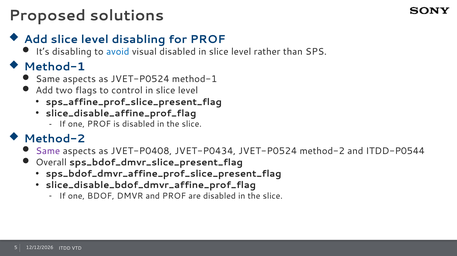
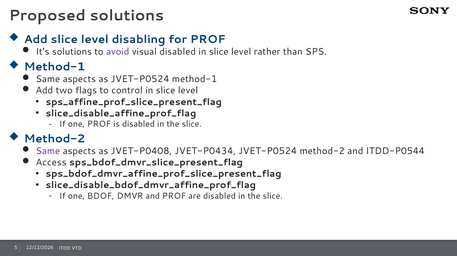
It’s disabling: disabling -> solutions (72, 52)
avoid colour: blue -> purple (118, 52)
Overall: Overall -> Access (51, 163)
